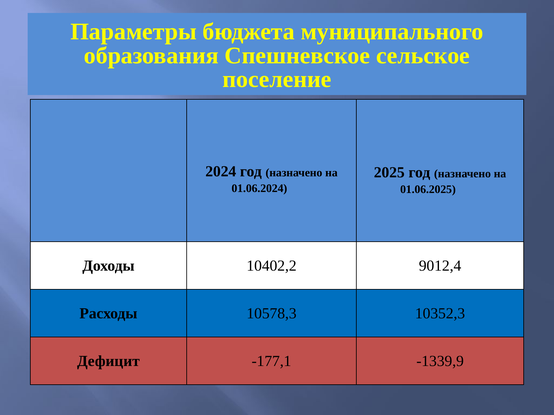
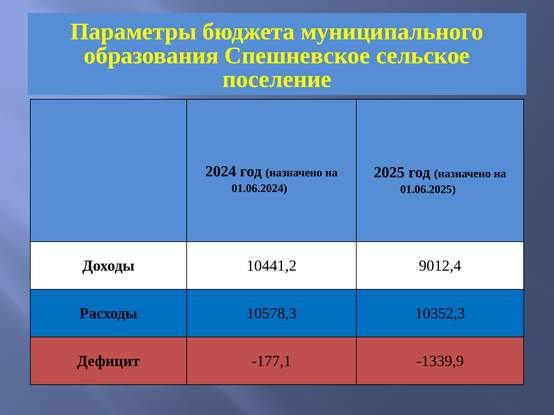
10402,2: 10402,2 -> 10441,2 (272, 266)
